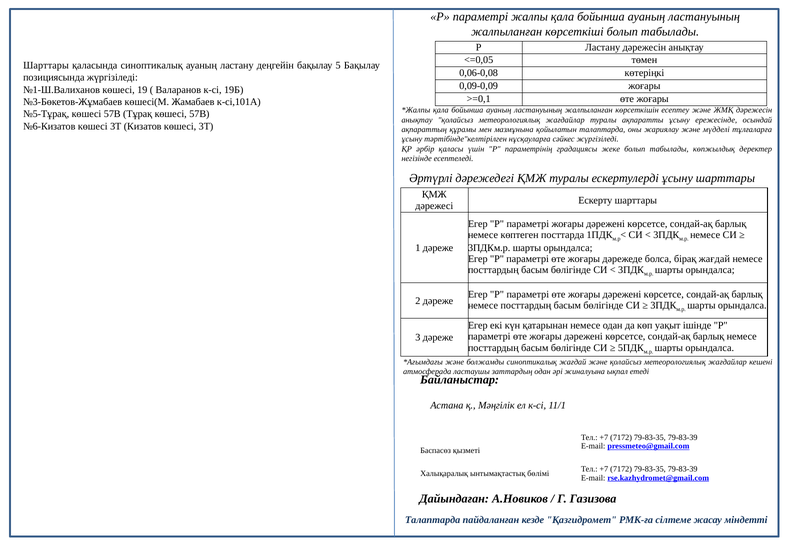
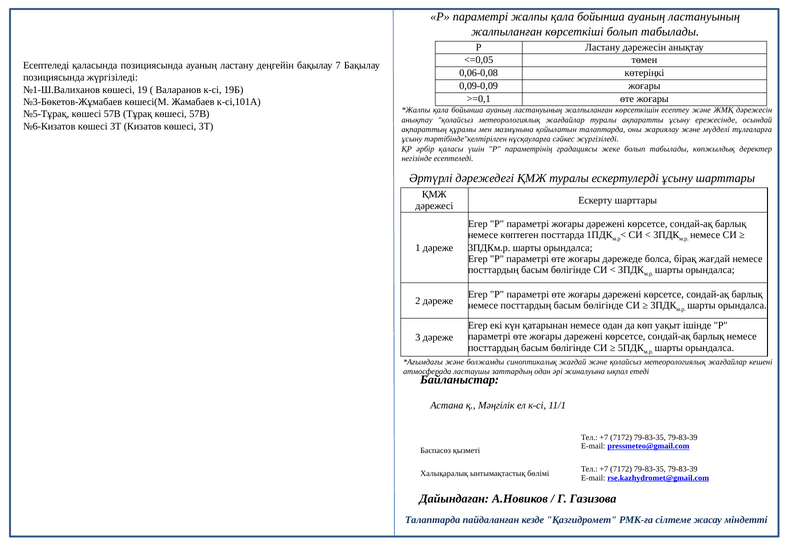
Шарттары: Шарттары -> Есептеледі (46, 66)
қаласында синоптикалық: синоптикалық -> позициясында (152, 66)
5: 5 -> 7 (338, 66)
